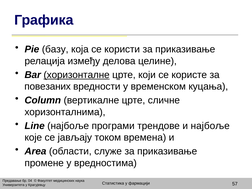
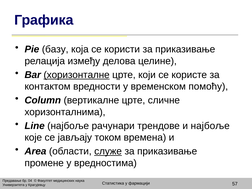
повезаних: повезаних -> контактом (48, 87)
куцања: куцања -> помоћу (208, 87)
програми: програми -> рачунари (113, 126)
служе underline: none -> present (108, 151)
